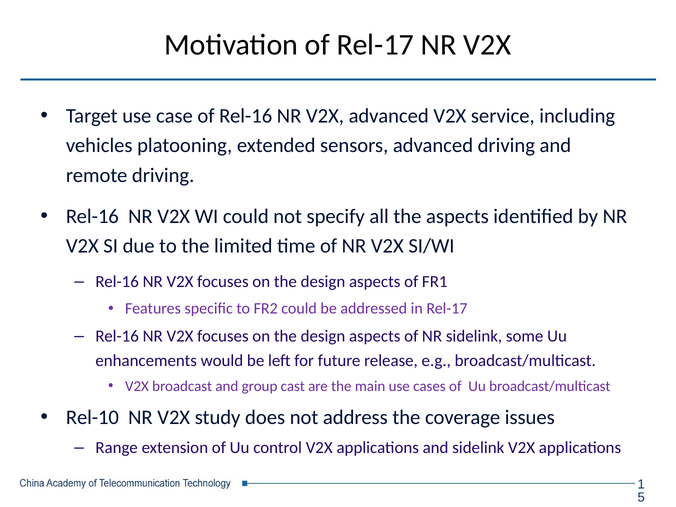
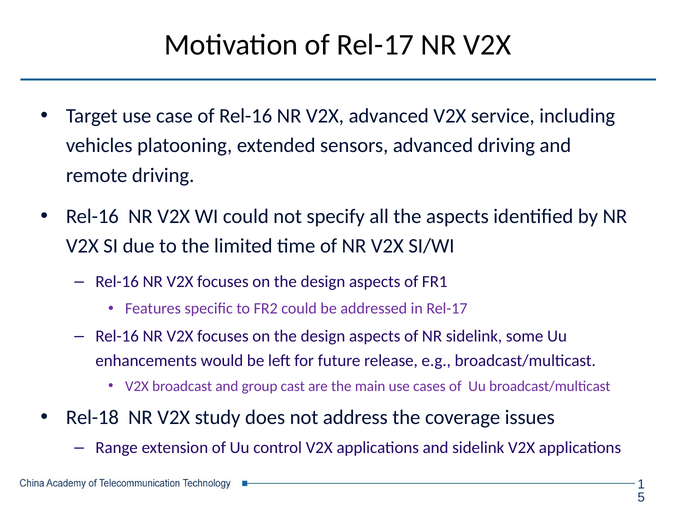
Rel-10: Rel-10 -> Rel-18 (92, 418)
